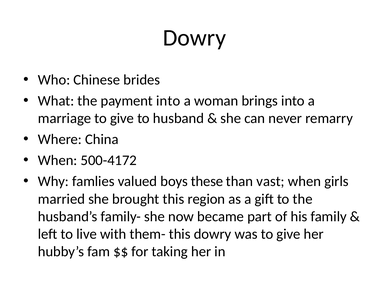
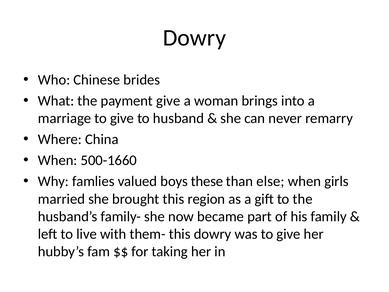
payment into: into -> give (168, 101)
500-4172: 500-4172 -> 500-1660 (109, 160)
vast: vast -> else (270, 181)
